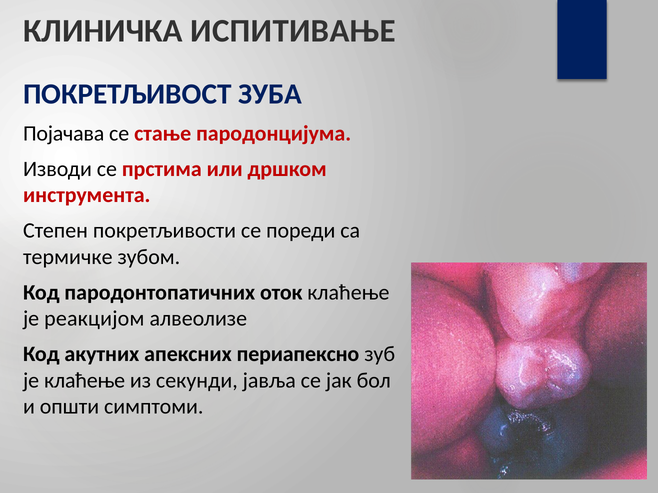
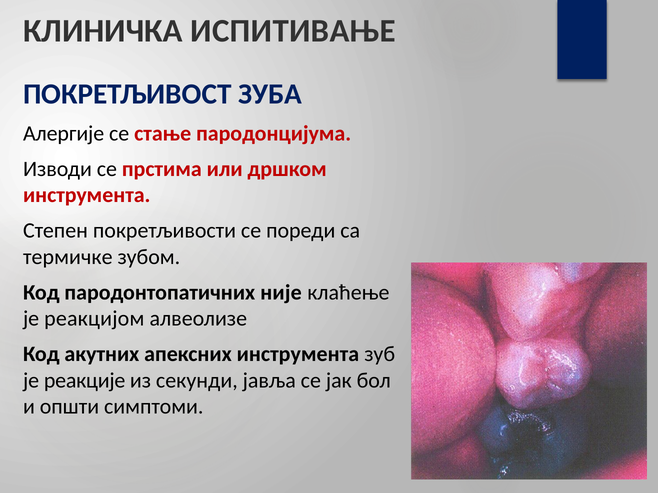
Појачава: Појачава -> Алергије (64, 134)
оток: оток -> није (281, 293)
апексних периапексно: периапексно -> инструмента (298, 354)
је клаћење: клаћење -> реакције (85, 381)
